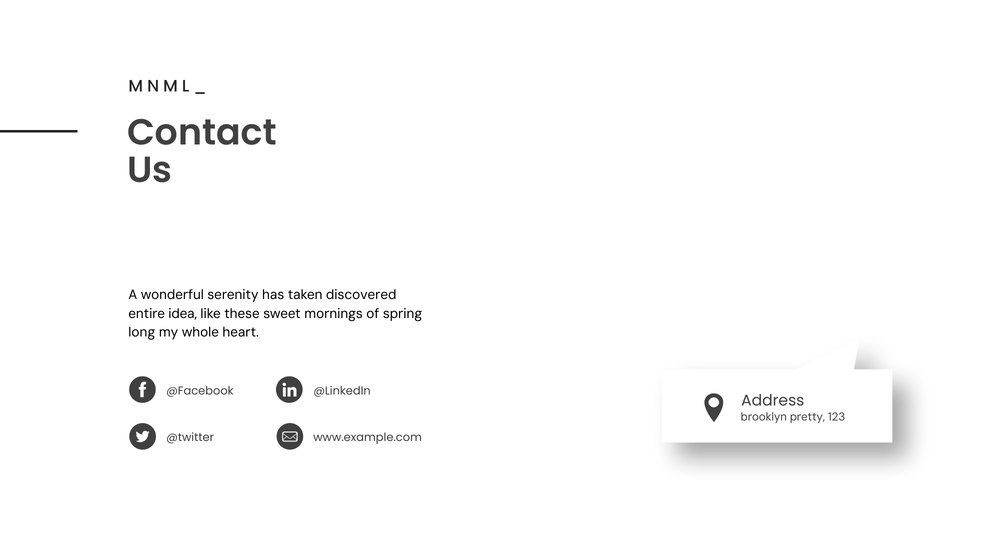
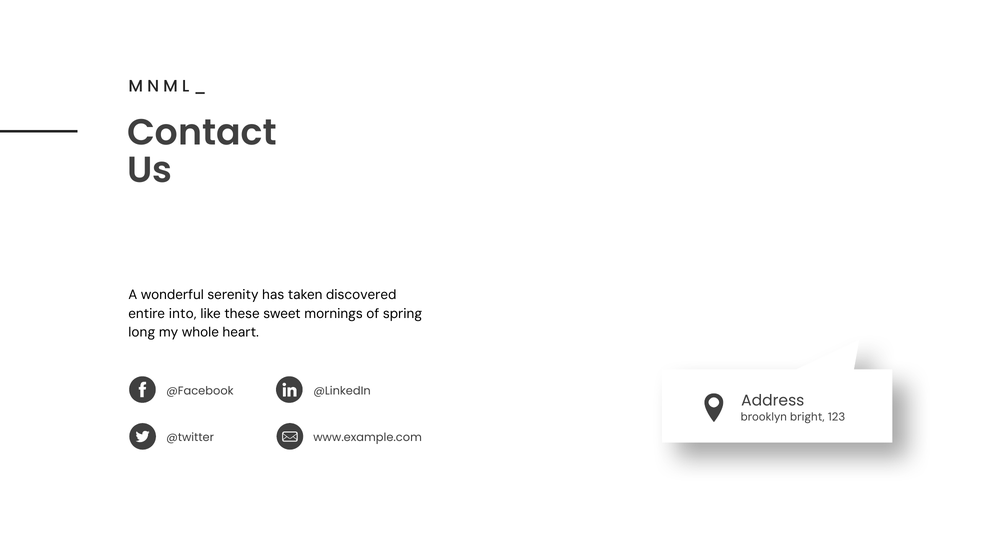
idea: idea -> into (183, 314)
pretty: pretty -> bright (807, 417)
